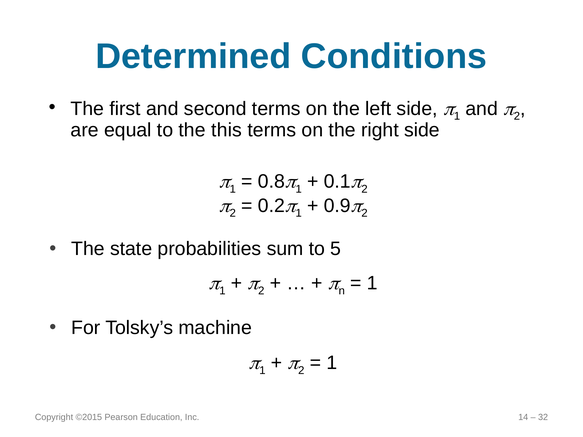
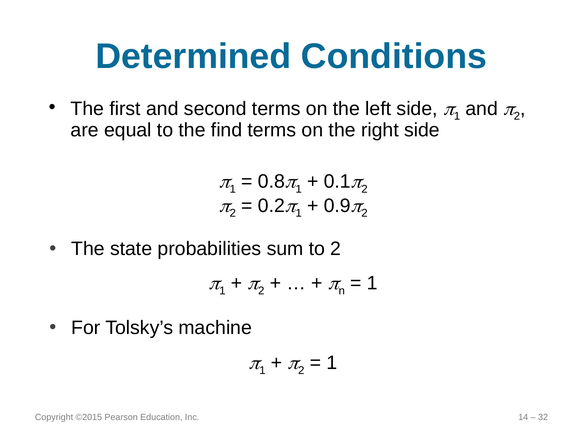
this: this -> find (227, 130)
to 5: 5 -> 2 (336, 249)
